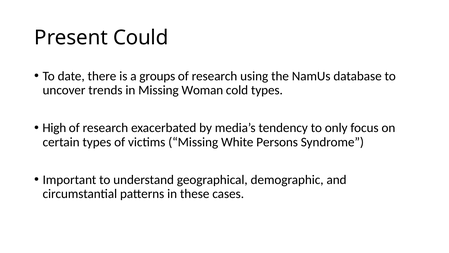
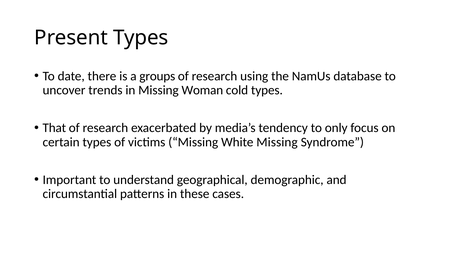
Present Could: Could -> Types (141, 38)
High: High -> That (54, 128)
White Persons: Persons -> Missing (277, 142)
